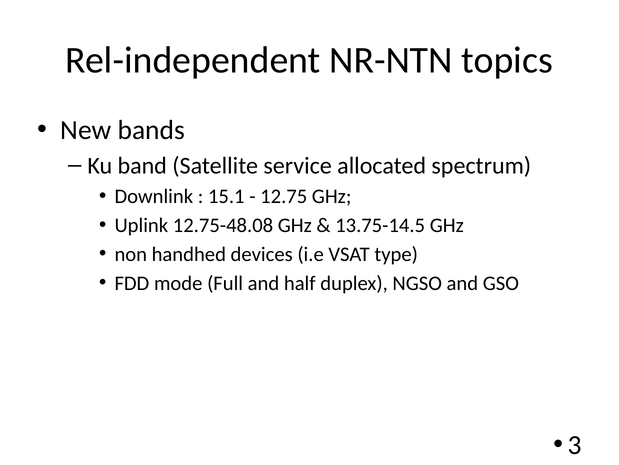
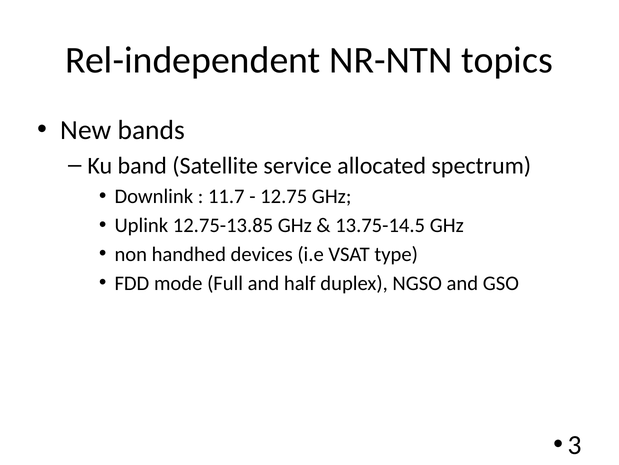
15.1: 15.1 -> 11.7 (226, 196)
12.75-48.08: 12.75-48.08 -> 12.75-13.85 (223, 225)
